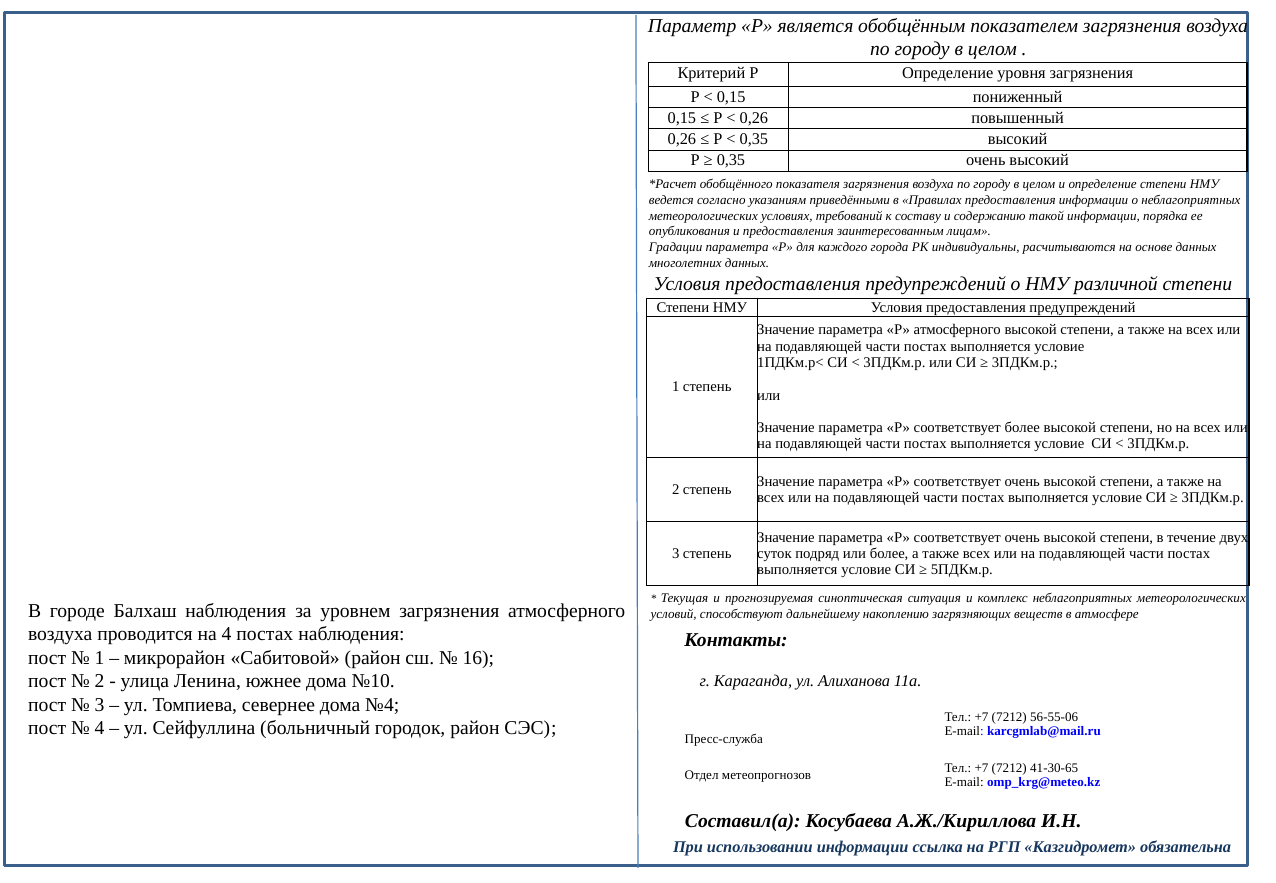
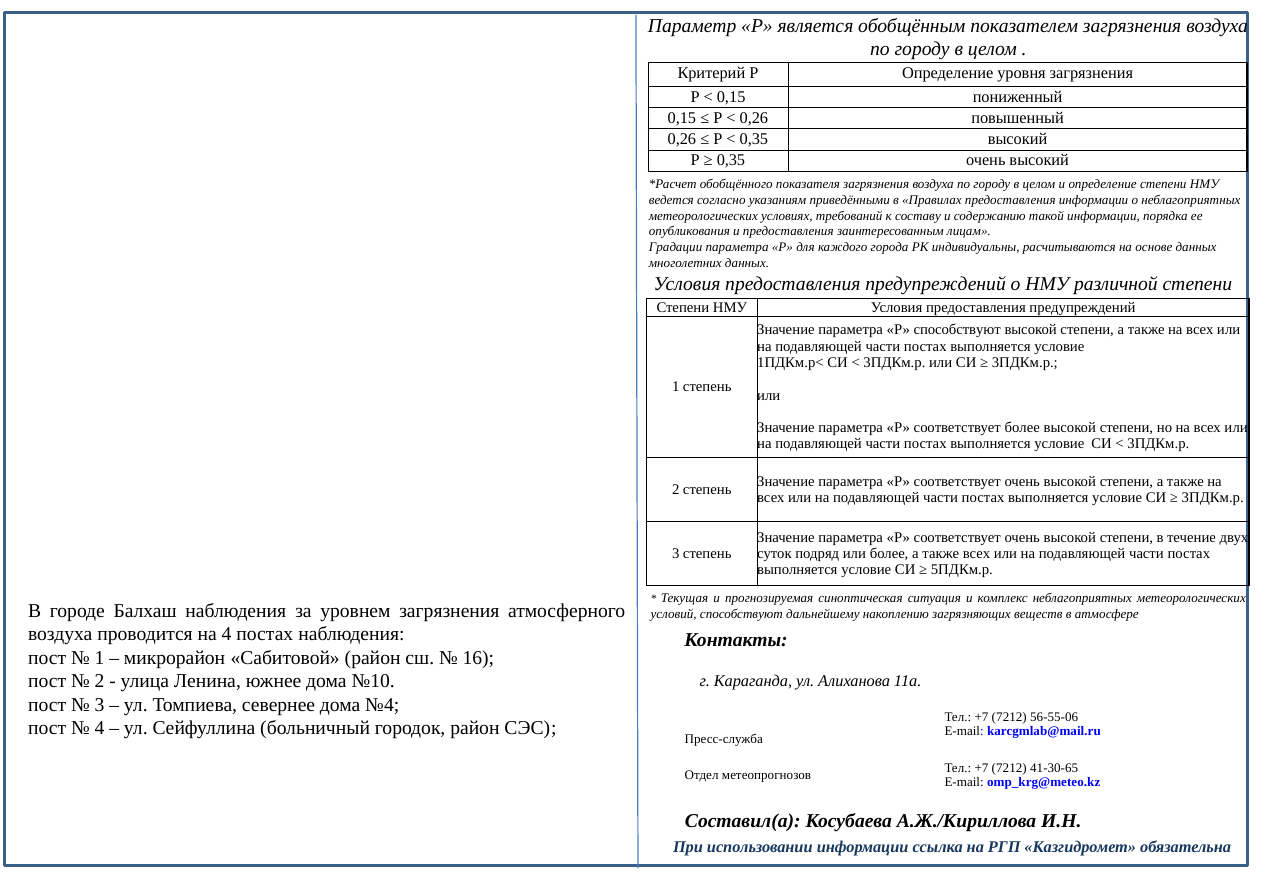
Р атмосферного: атмосферного -> способствуют (957, 330)
